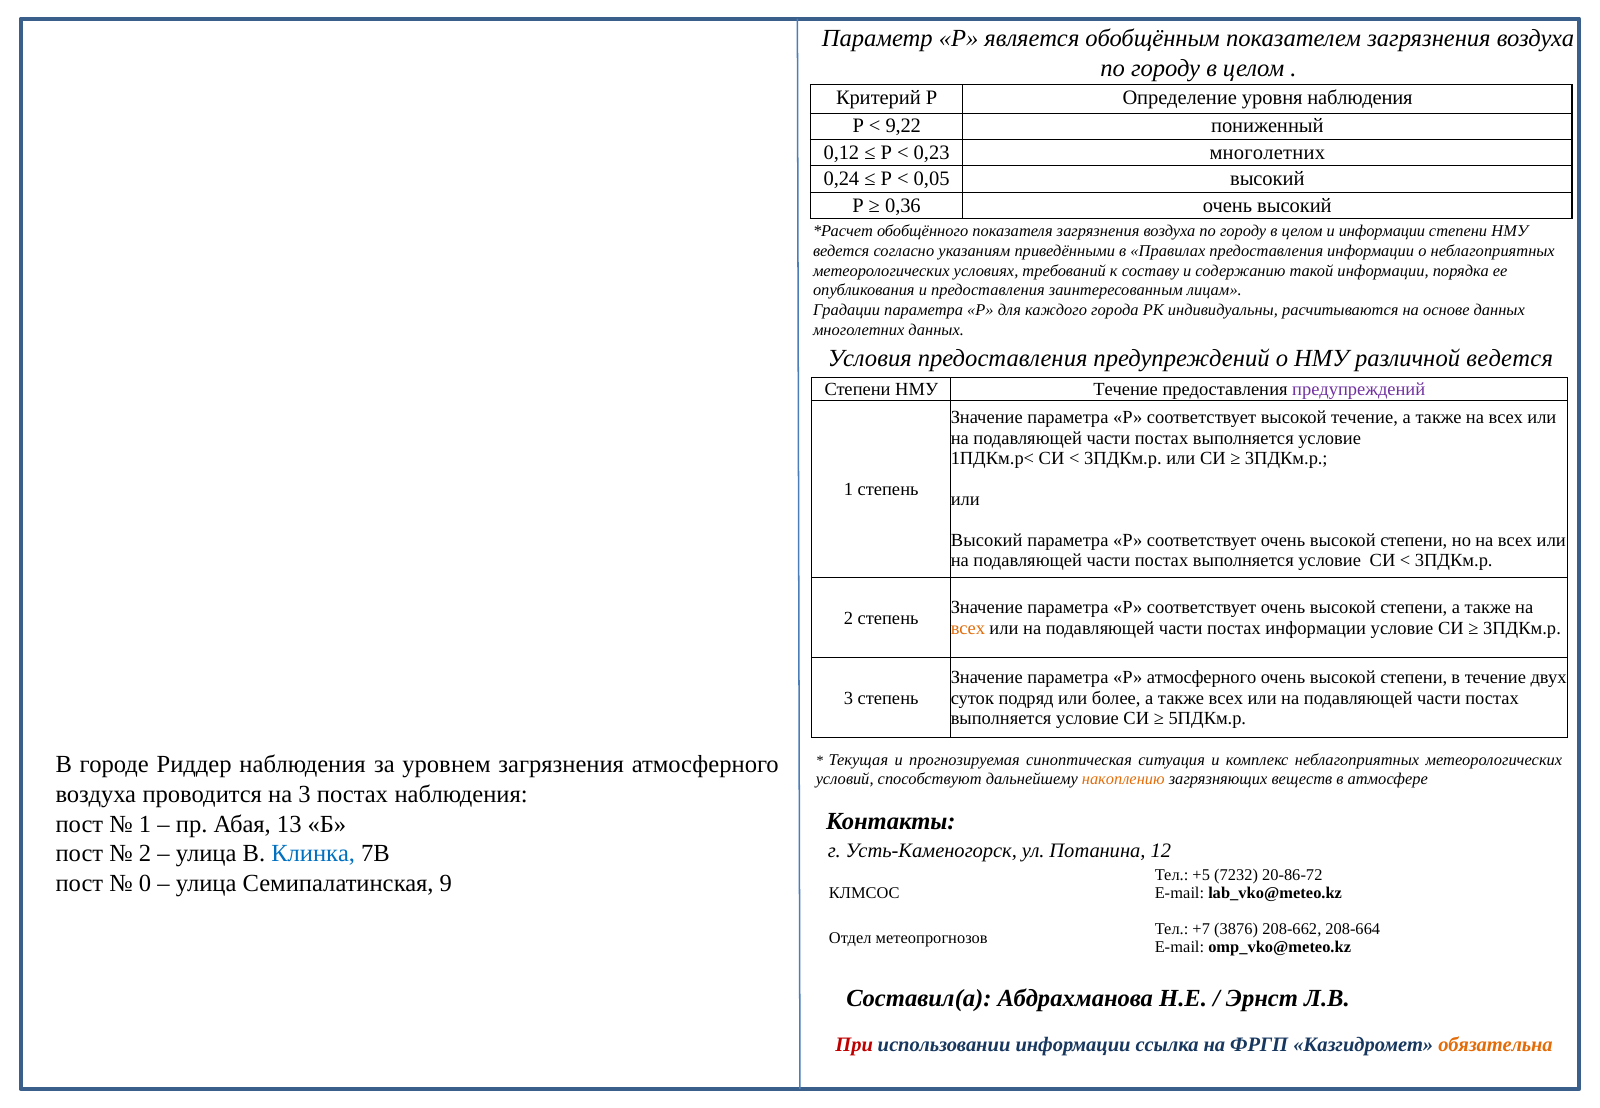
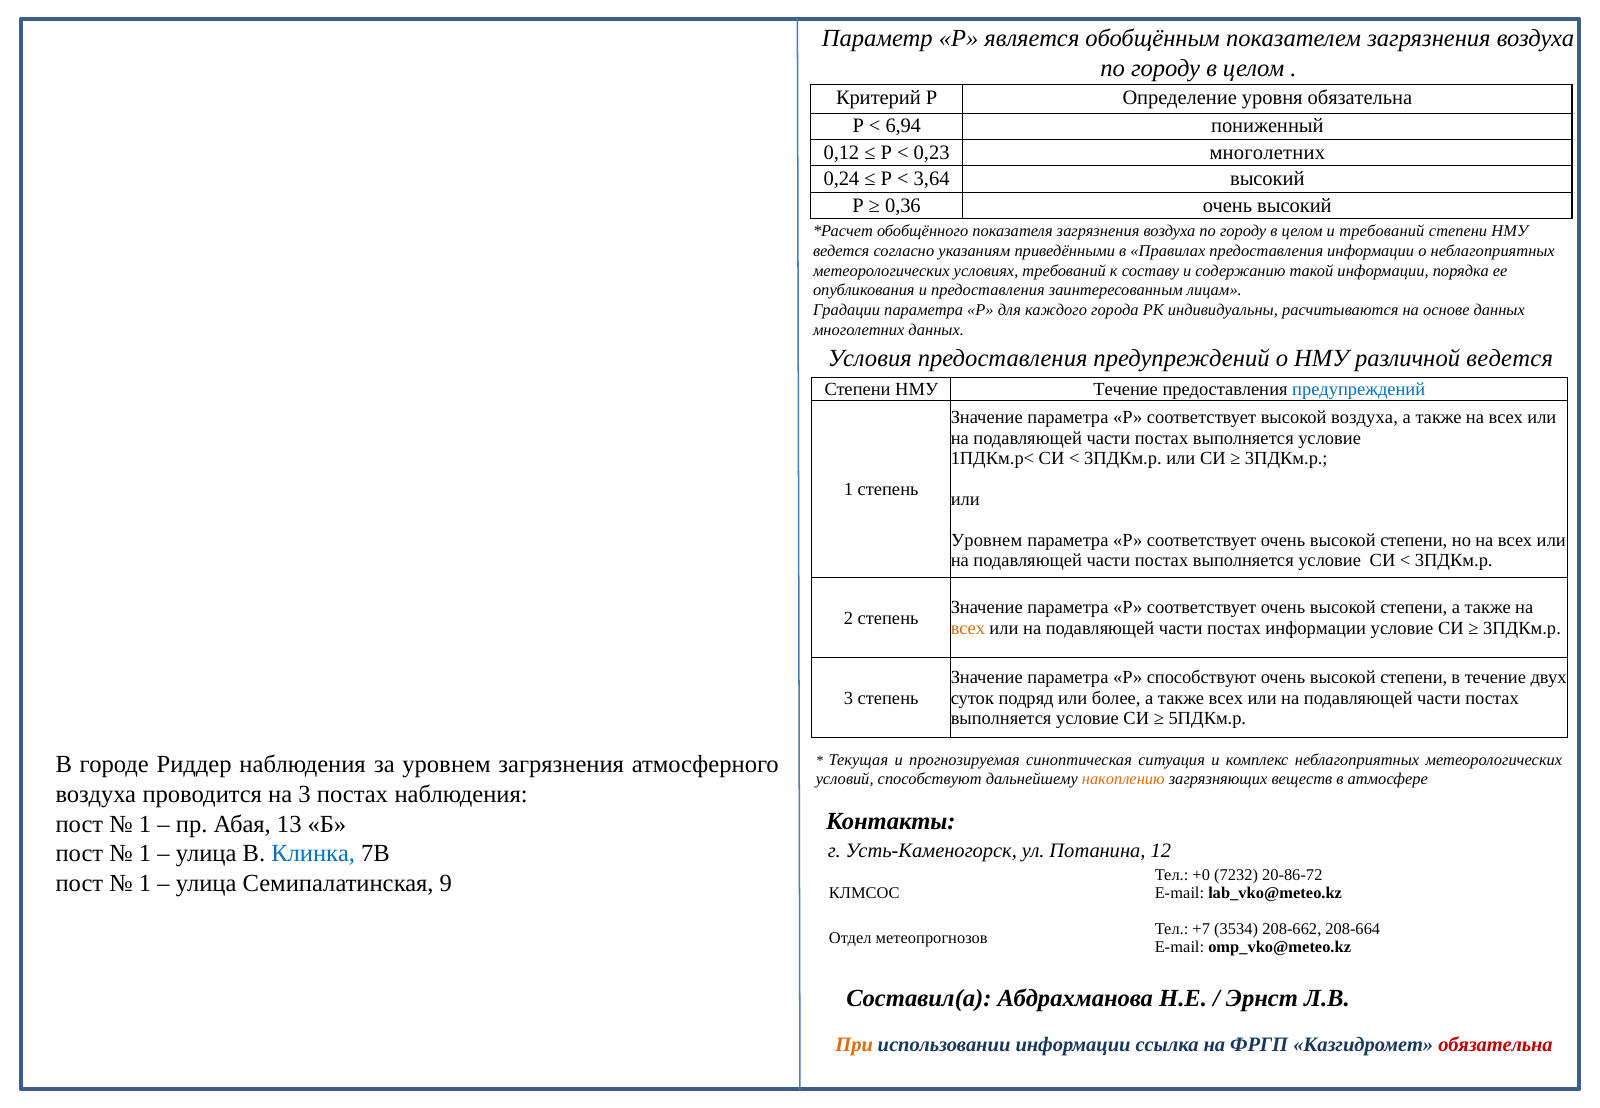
уровня наблюдения: наблюдения -> обязательна (1360, 98)
9,22: 9,22 -> 6,94 (903, 126)
0,05: 0,05 -> 3,64 (932, 179)
и информации: информации -> требований (1382, 231)
предупреждений colour: purple -> blue (1359, 389)
высокой течение: течение -> воздуха (1364, 417)
Высокий: Высокий -> Уровнем (987, 540)
Р атмосферного: атмосферного -> способствуют (1202, 677)
2: 2 -> 1 (145, 853)
+5: +5 -> +0 (1201, 875)
0: 0 -> 1 (145, 883)
3876: 3876 -> 3534 (1236, 929)
При colour: red -> orange (854, 1044)
обязательна colour: orange -> red (1495, 1044)
